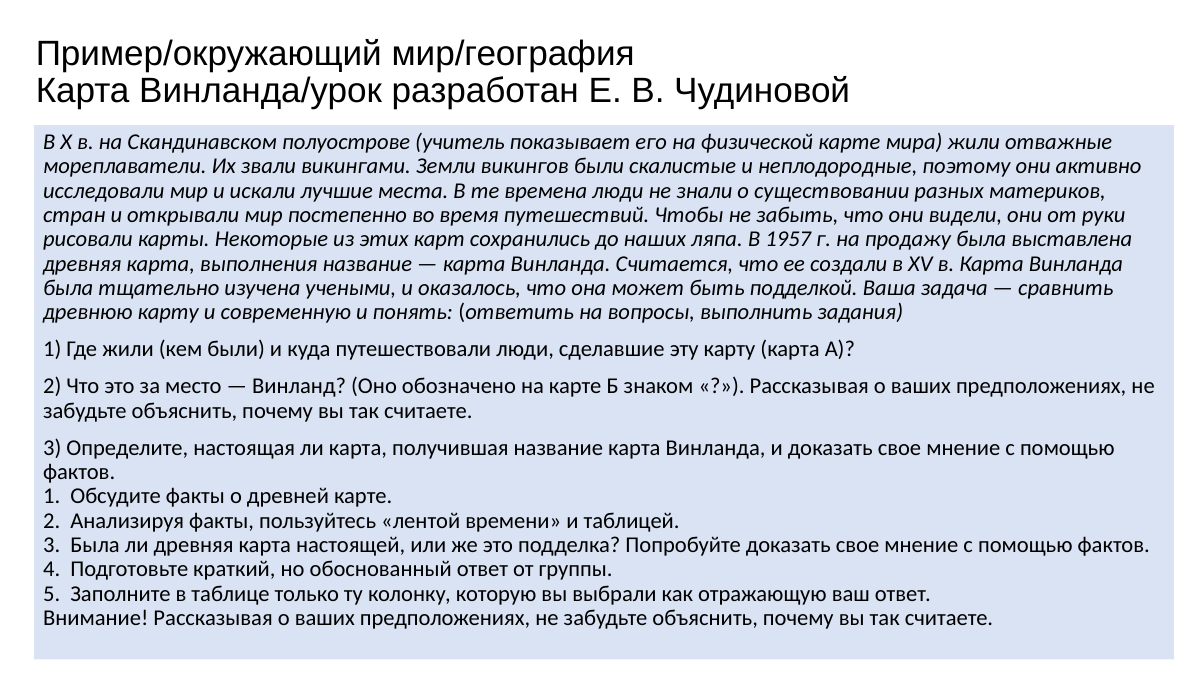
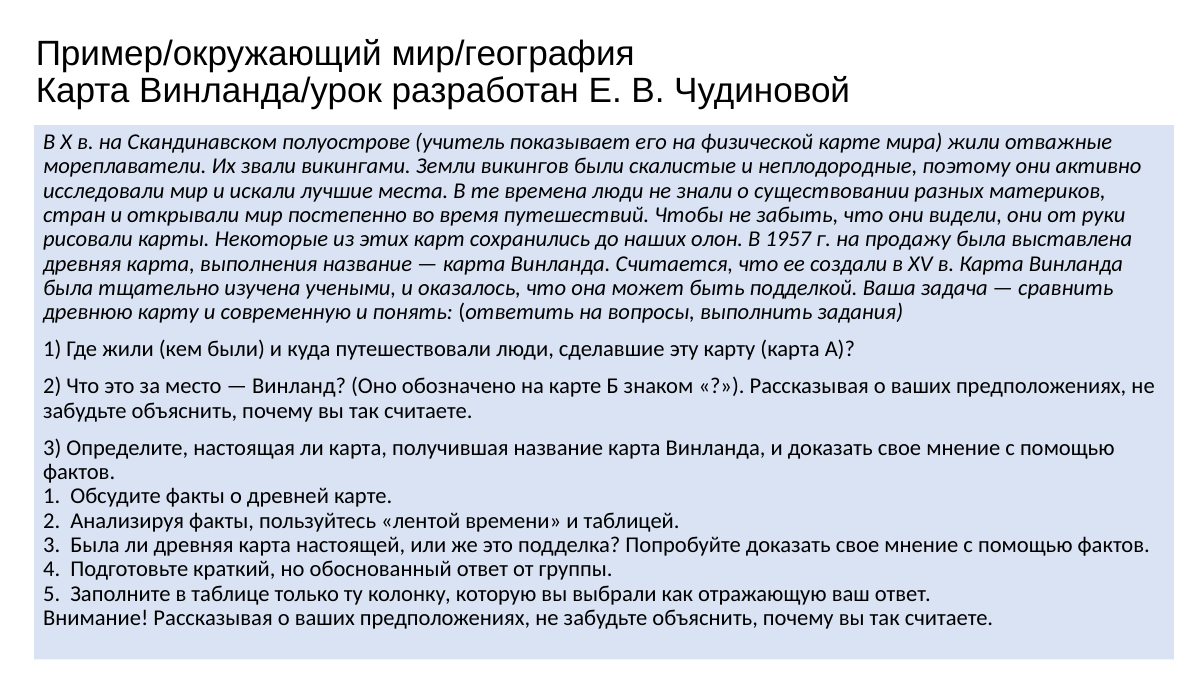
ляпа: ляпа -> олон (717, 239)
